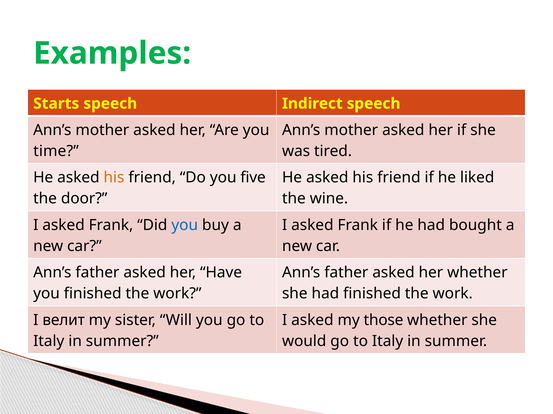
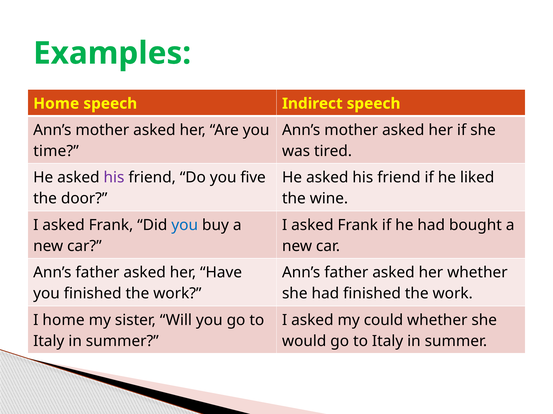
Starts: Starts -> Home (56, 104)
his colour: orange -> purple (114, 178)
I велит: велит -> home (63, 321)
those: those -> could (383, 321)
